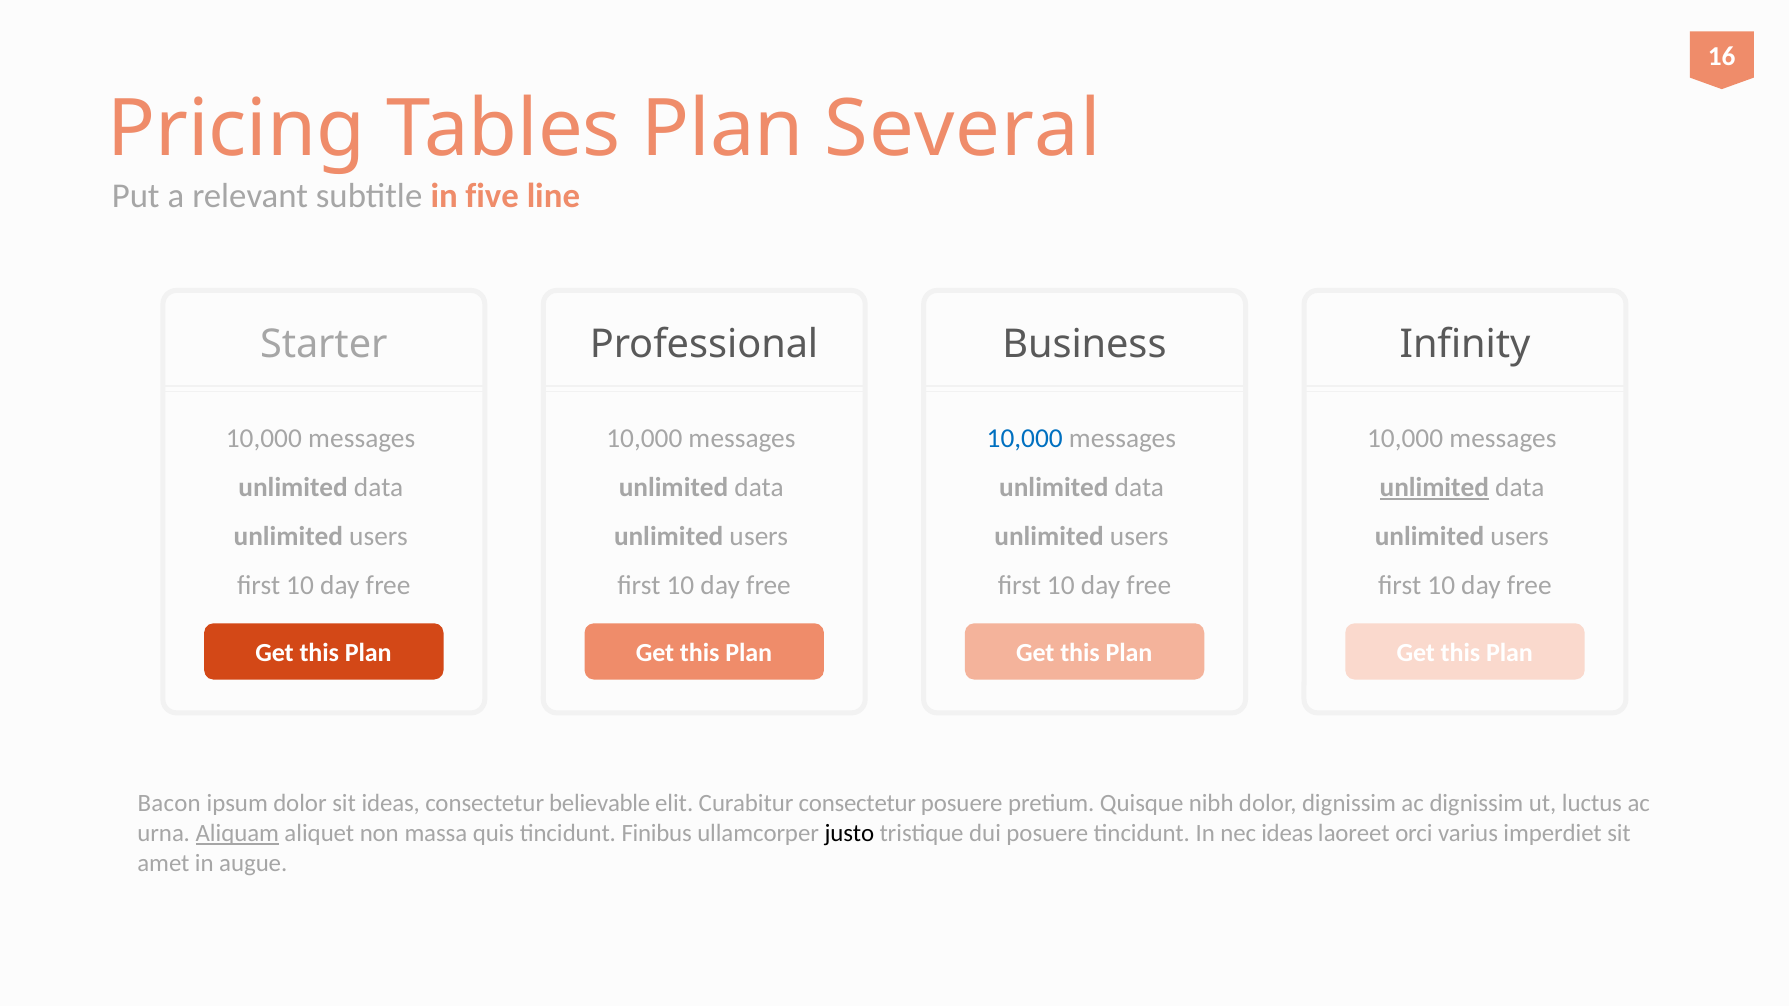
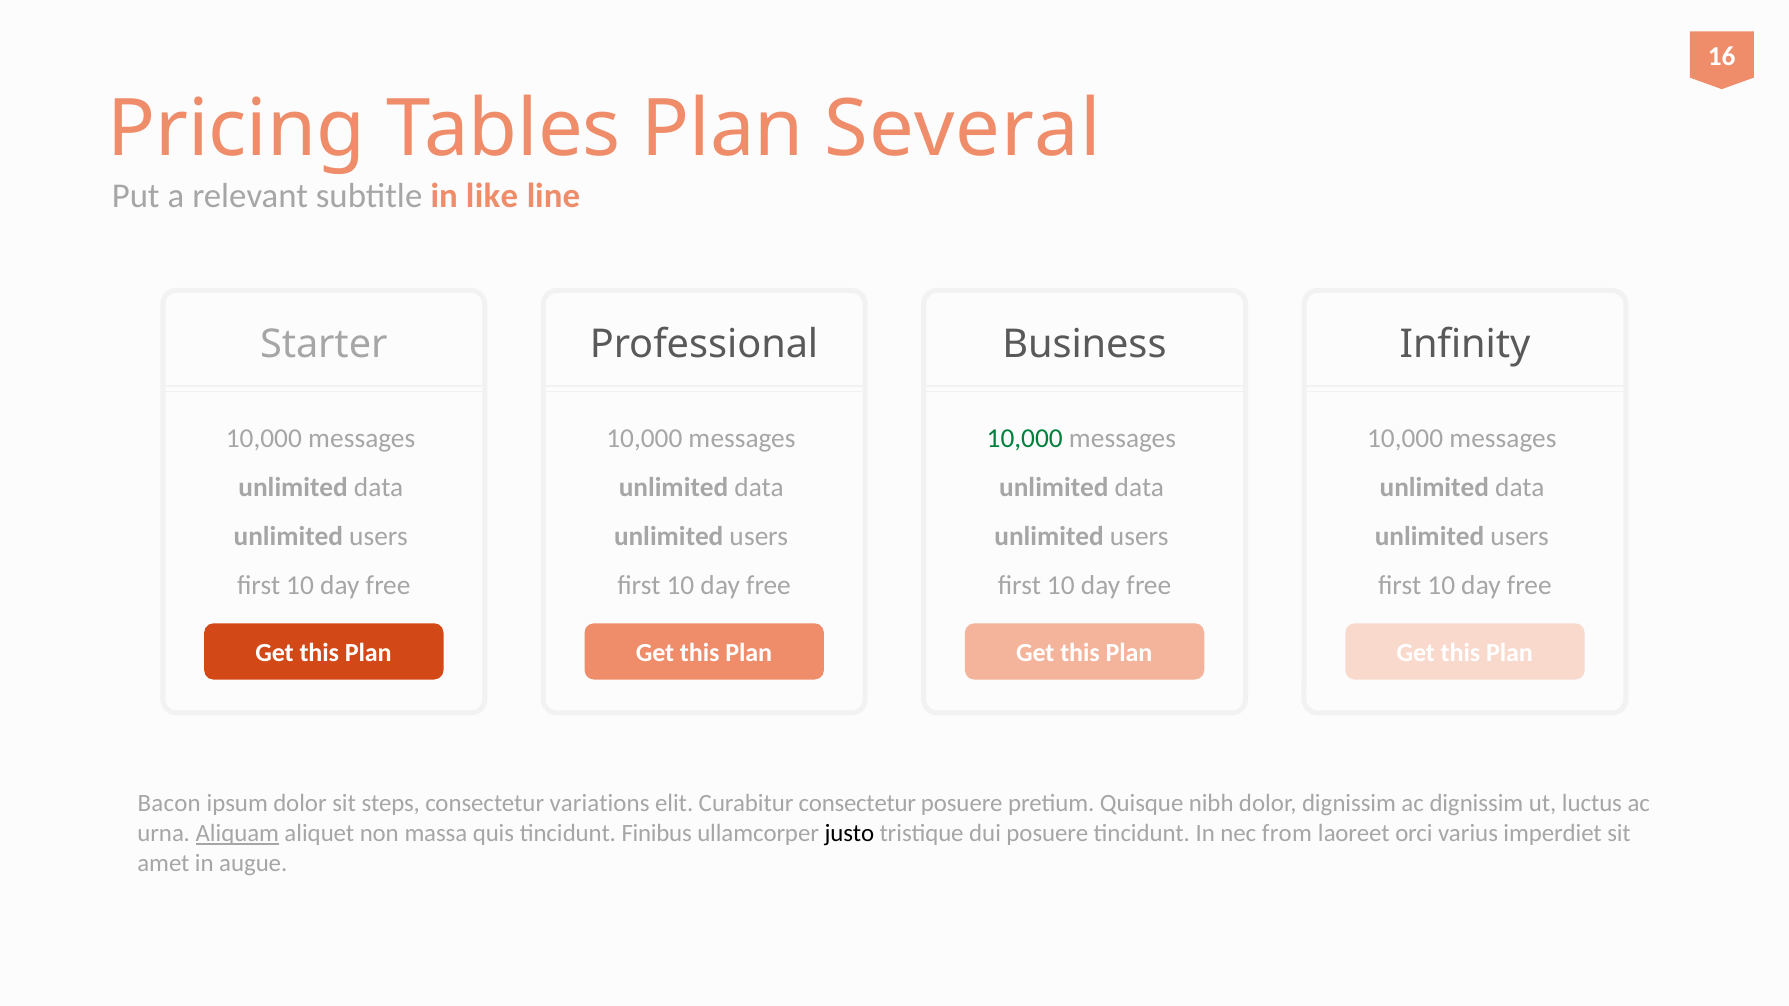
five: five -> like (492, 196)
10,000 colour: blue -> green (1025, 438)
unlimited underline: present -> none (1434, 487)
sit ideas: ideas -> steps (391, 804)
believable: believable -> variations (600, 804)
nec ideas: ideas -> from (1287, 834)
